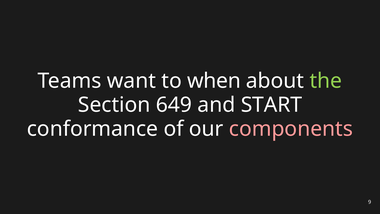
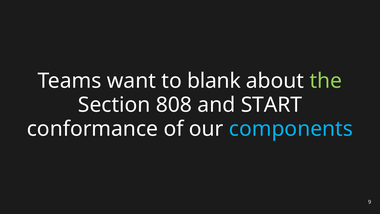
when: when -> blank (214, 81)
649: 649 -> 808 (174, 105)
components colour: pink -> light blue (291, 129)
